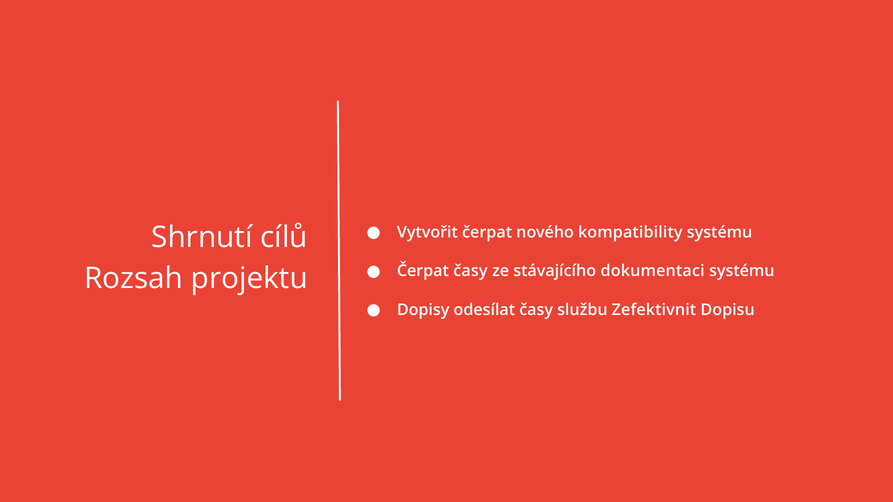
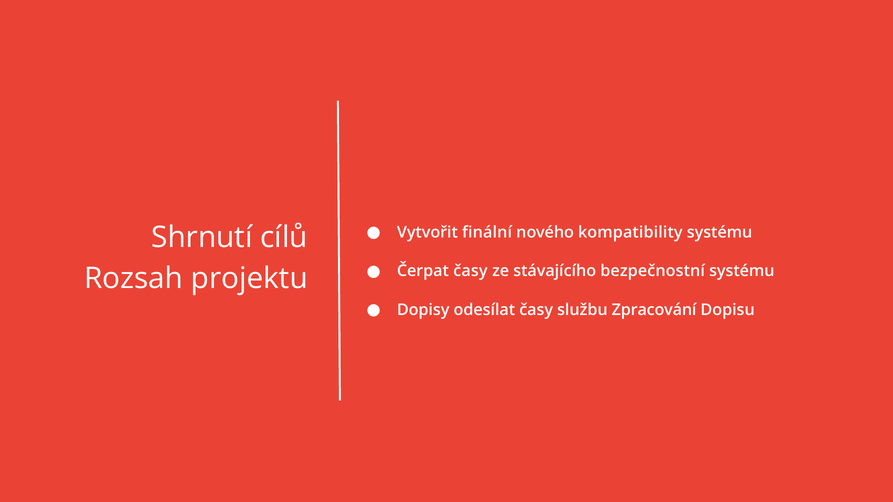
Vytvořit čerpat: čerpat -> finální (487, 233)
dokumentaci: dokumentaci -> bezpečnostní (653, 271)
Zefektivnit: Zefektivnit -> Zpracování (654, 310)
